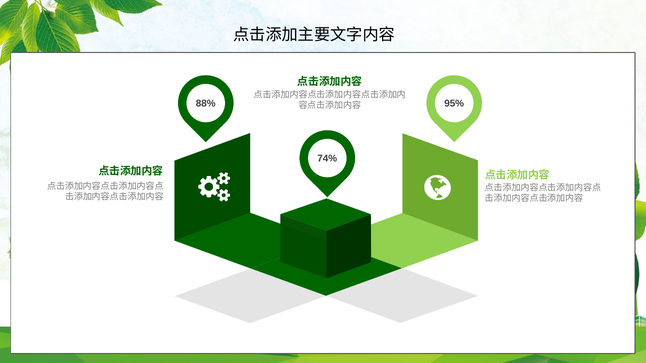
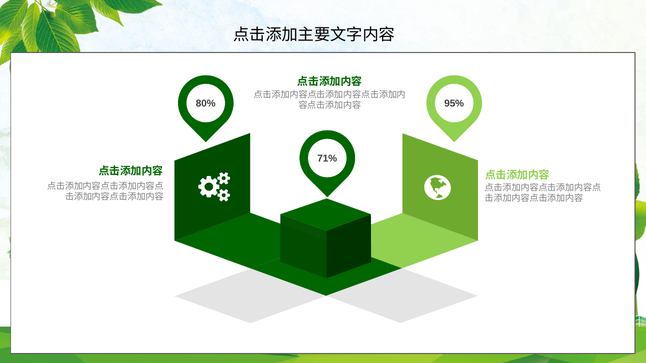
88%: 88% -> 80% (206, 104)
74%: 74% -> 71% (327, 159)
